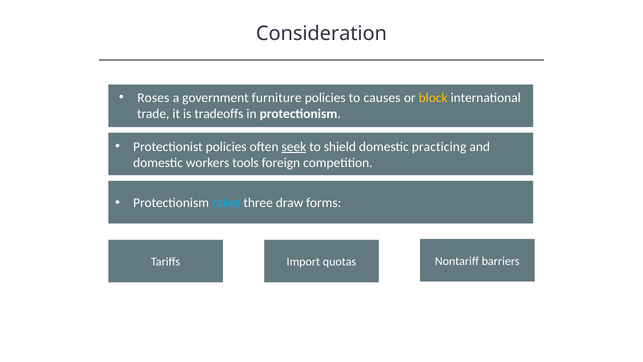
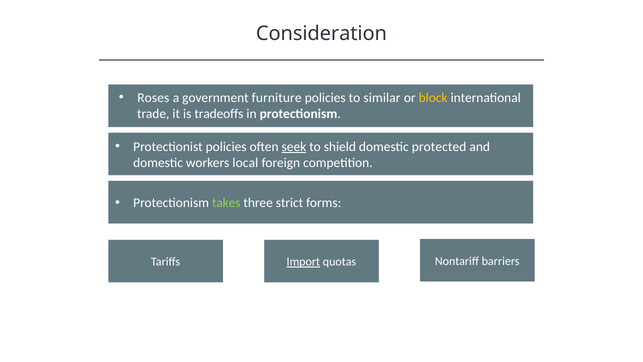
causes: causes -> similar (382, 98)
practicing: practicing -> protected (439, 147)
tools: tools -> local (245, 163)
takes colour: light blue -> light green (226, 203)
draw: draw -> strict (290, 203)
Import underline: none -> present (303, 262)
